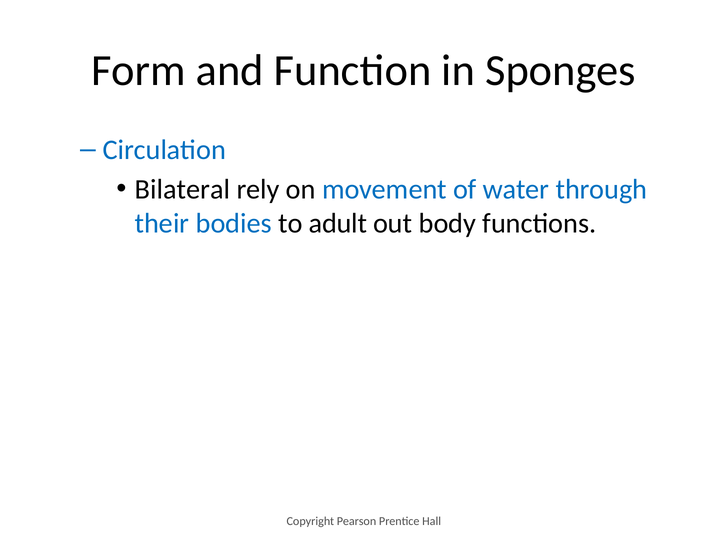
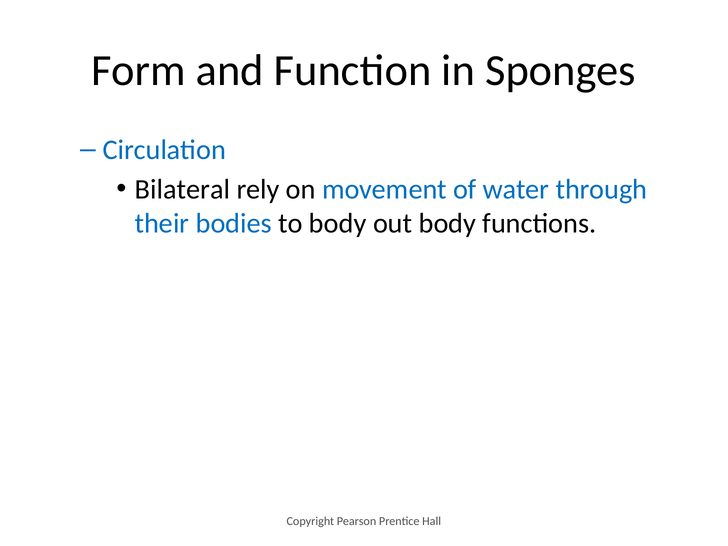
to adult: adult -> body (338, 223)
